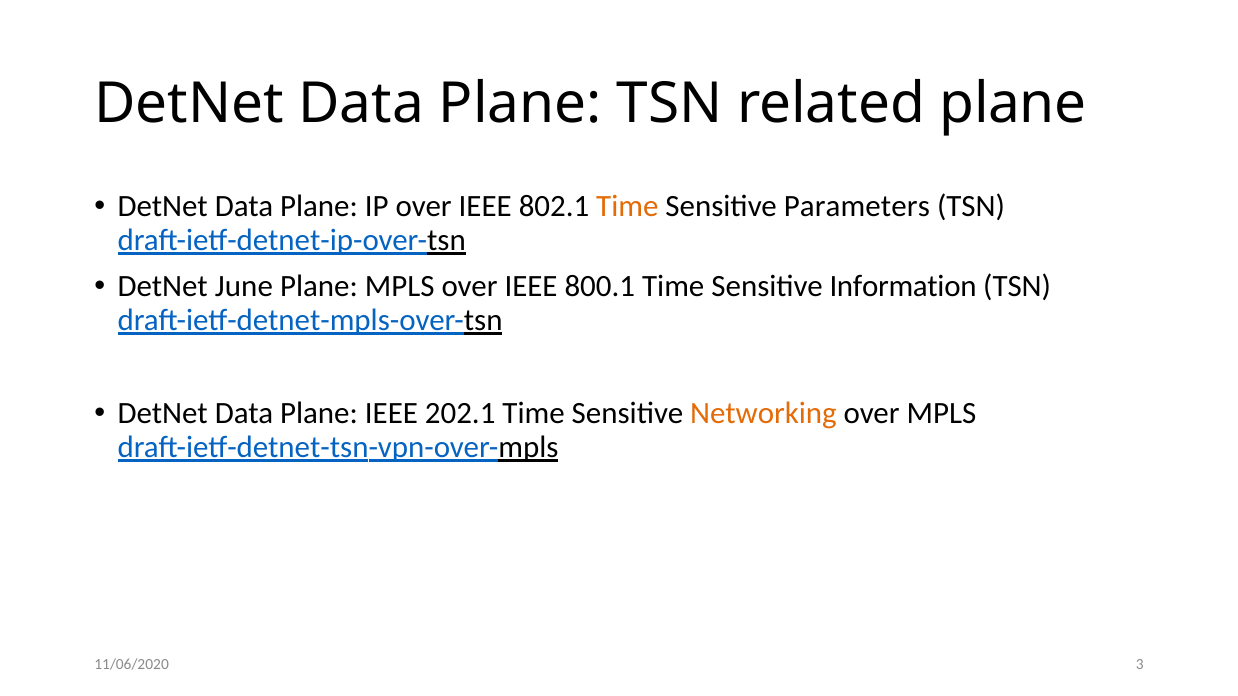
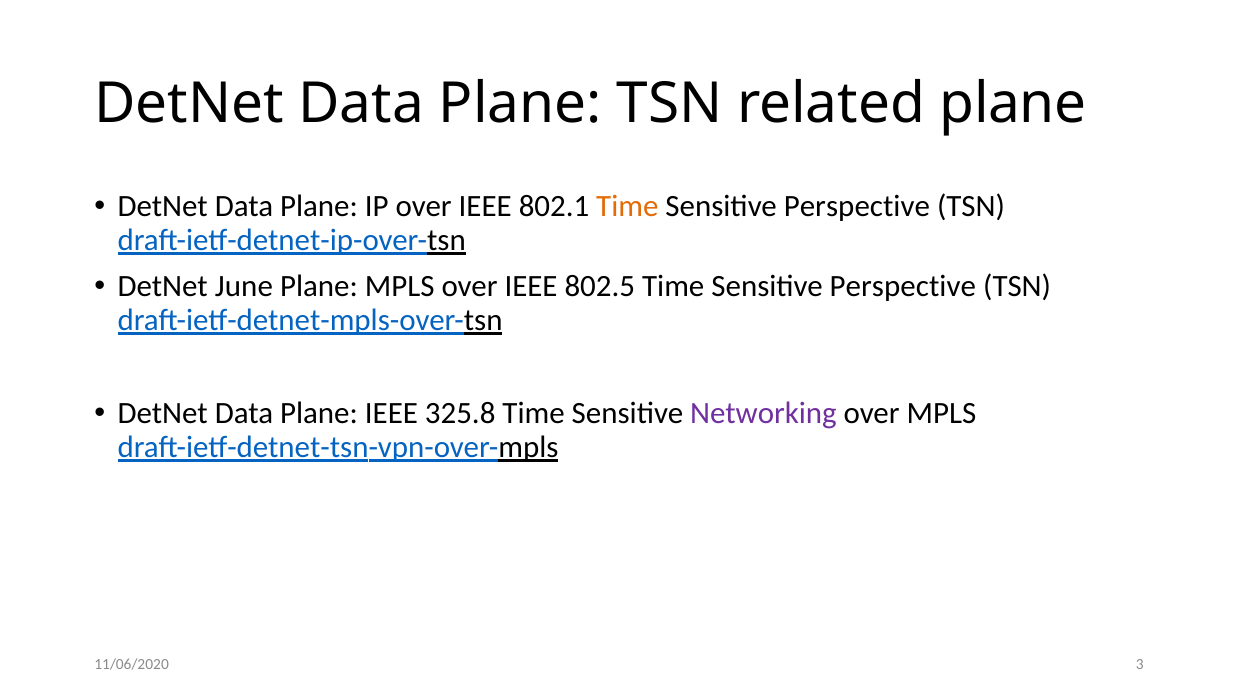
Parameters: Parameters -> Perspective (857, 207)
800.1: 800.1 -> 802.5 (600, 287)
Information: Information -> Perspective (903, 287)
202.1: 202.1 -> 325.8 (460, 413)
Networking colour: orange -> purple (763, 413)
